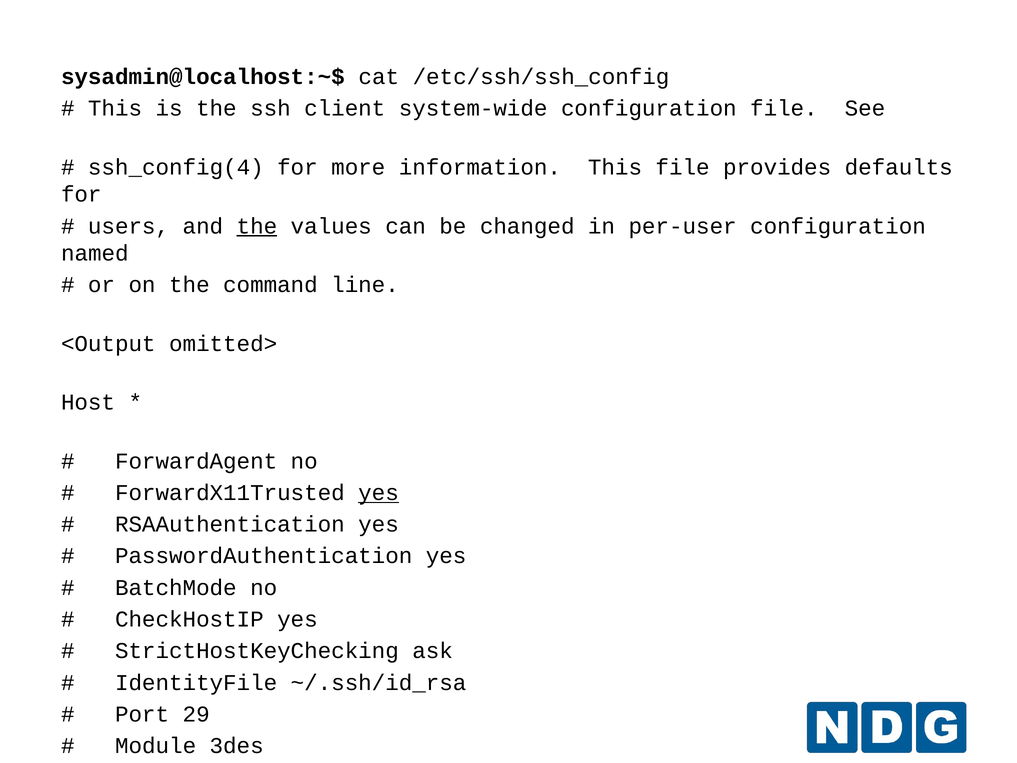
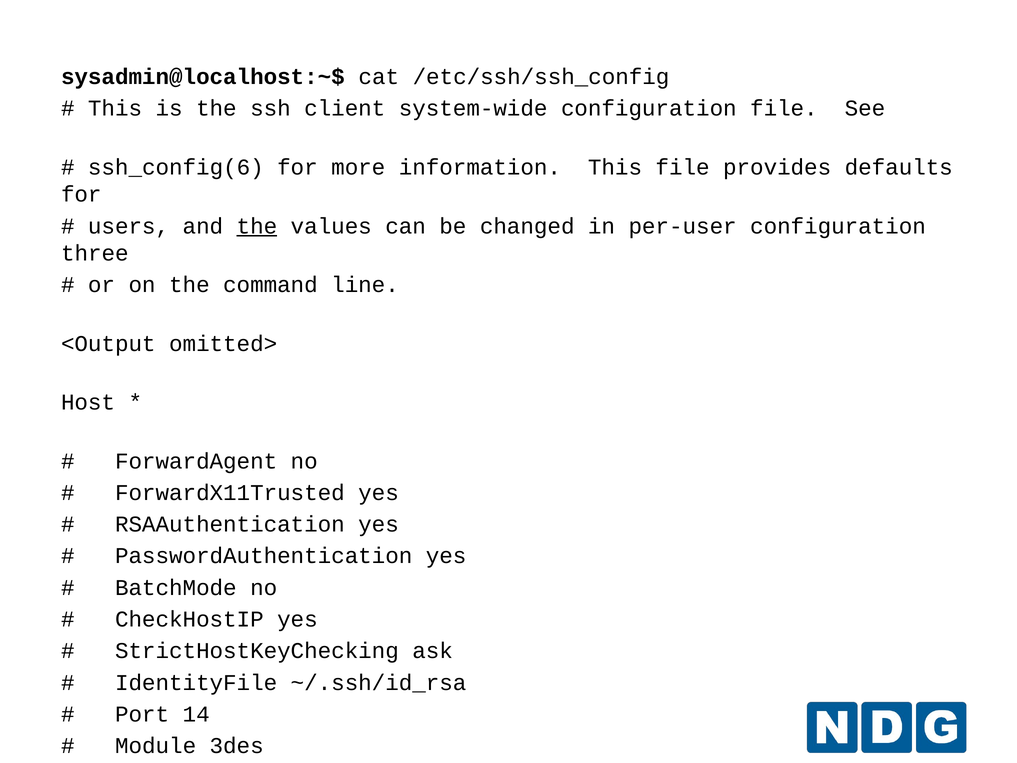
ssh_config(4: ssh_config(4 -> ssh_config(6 (176, 167)
named: named -> three (95, 253)
yes underline: present -> none (379, 493)
29: 29 -> 14 (196, 714)
